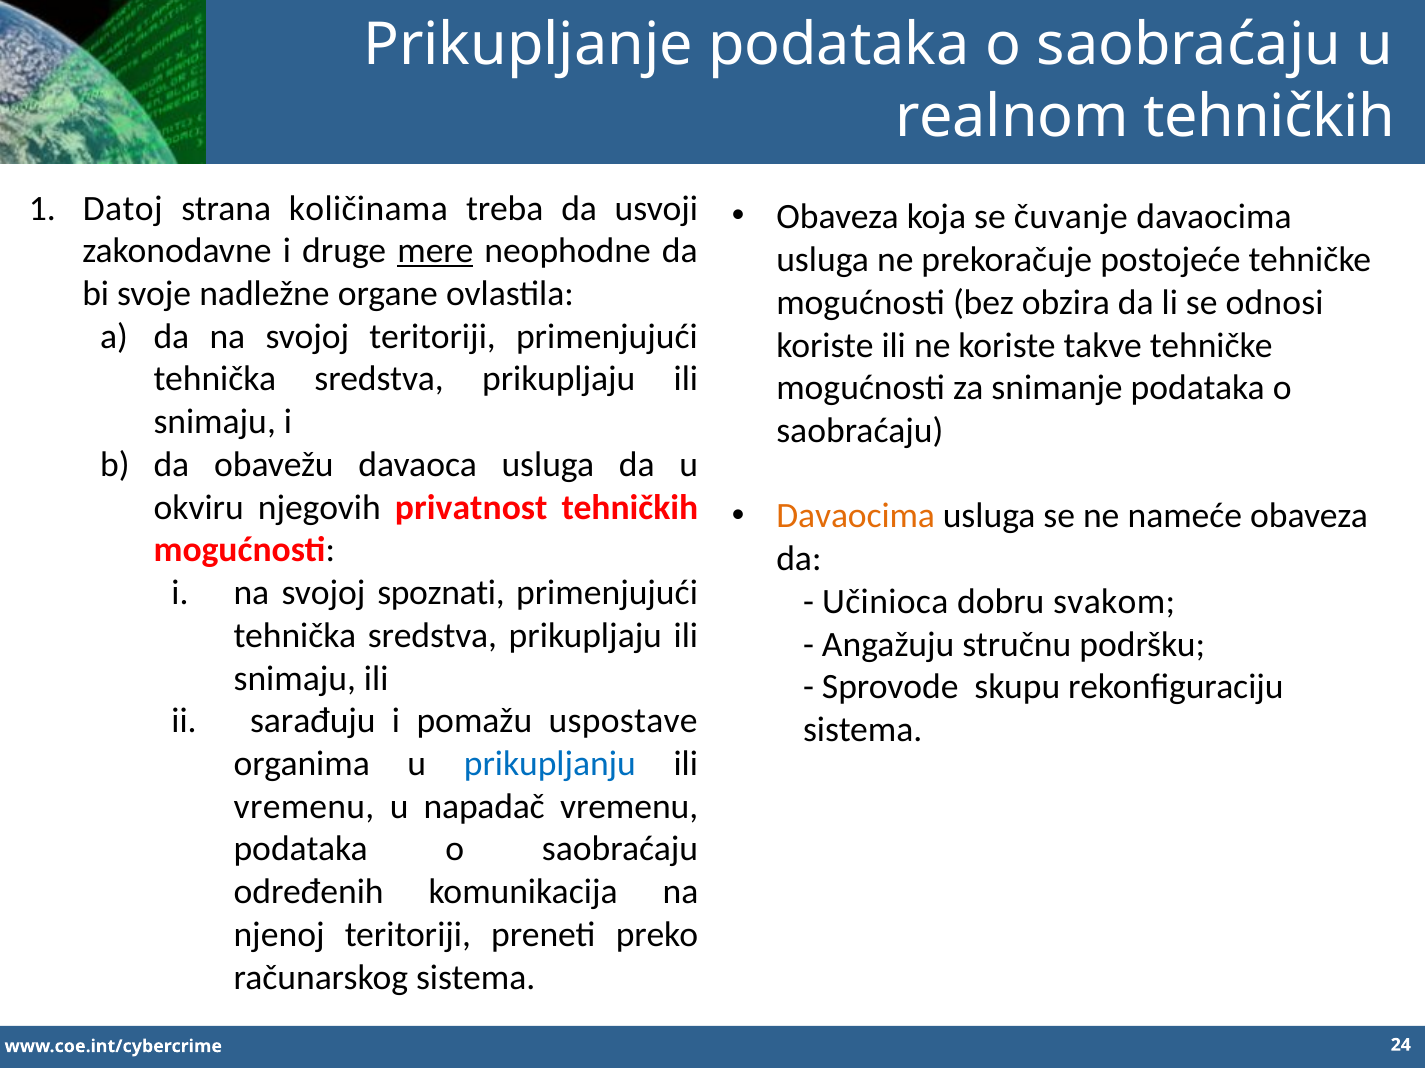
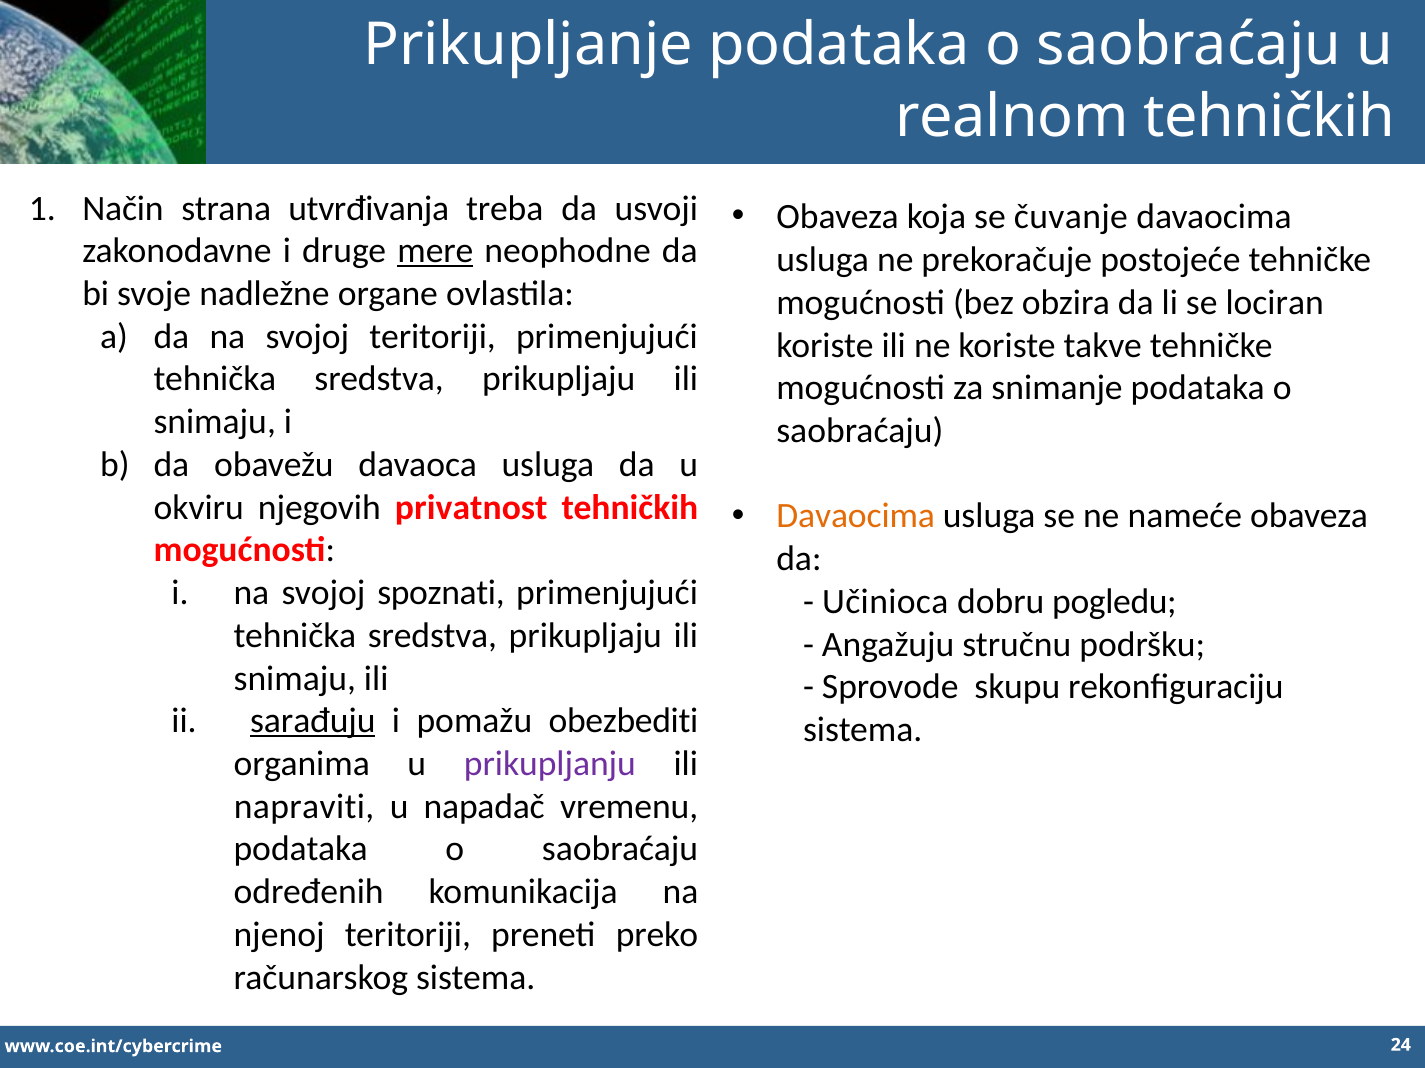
Datoj: Datoj -> Način (123, 209)
količinama: količinama -> utvrđivanja (369, 209)
odnosi: odnosi -> lociran (1275, 303)
svakom: svakom -> pogledu (1114, 602)
sarađuju underline: none -> present (313, 722)
uspostave: uspostave -> obezbediti (623, 722)
prikupljanju colour: blue -> purple (550, 764)
vremenu: vremenu -> napraviti (304, 807)
